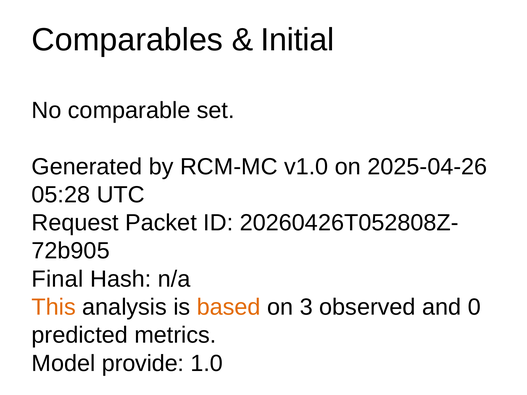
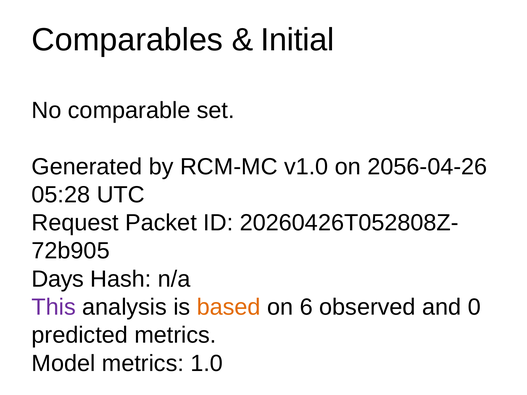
2025-04-26: 2025-04-26 -> 2056-04-26 (427, 167)
Final: Final -> Days (58, 279)
This colour: orange -> purple (54, 307)
3: 3 -> 6 (306, 307)
Model provide: provide -> metrics (143, 364)
